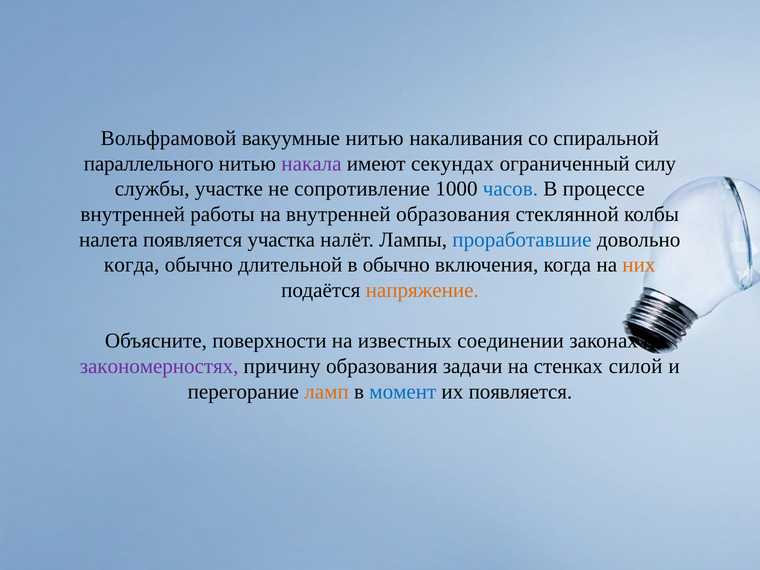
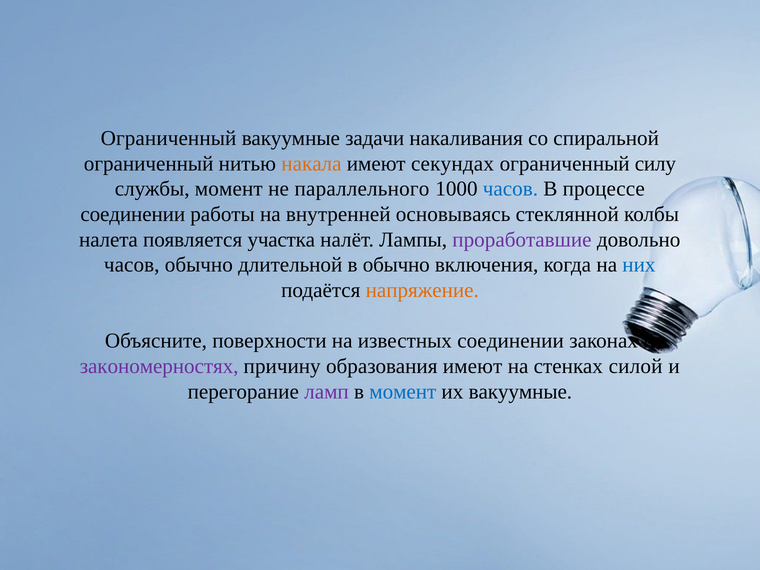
Вольфрамовой: Вольфрамовой -> Ограниченный (169, 138)
вакуумные нитью: нитью -> задачи (375, 138)
параллельного: параллельного -> ограниченный (149, 164)
накала colour: purple -> orange (311, 164)
службы участке: участке -> момент (229, 189)
сопротивление: сопротивление -> параллельного (362, 189)
внутренней: внутренней -> соединении (133, 214)
внутренней образования: образования -> основываясь (453, 214)
проработавшие colour: blue -> purple (522, 240)
когда: когда -> часов (132, 265)
них colour: orange -> blue (639, 265)
образования задачи: задачи -> имеют (473, 366)
ламп colour: orange -> purple (327, 392)
их появляется: появляется -> вакуумные (520, 392)
